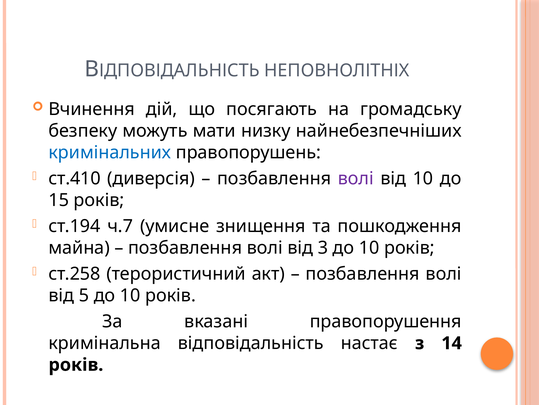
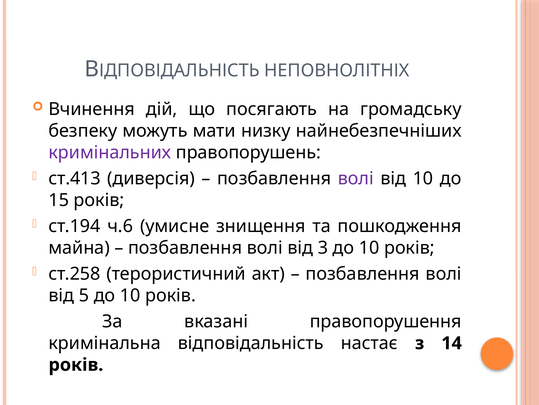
кримінальних colour: blue -> purple (110, 152)
ст.410: ст.410 -> ст.413 (75, 178)
ч.7: ч.7 -> ч.6 (120, 226)
